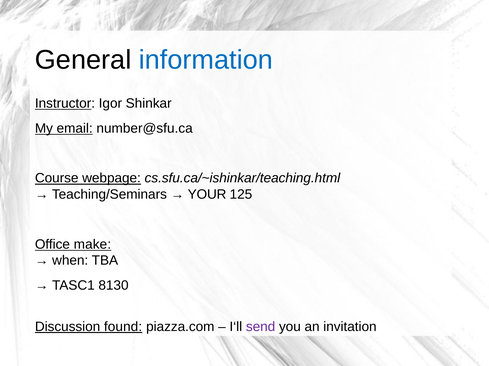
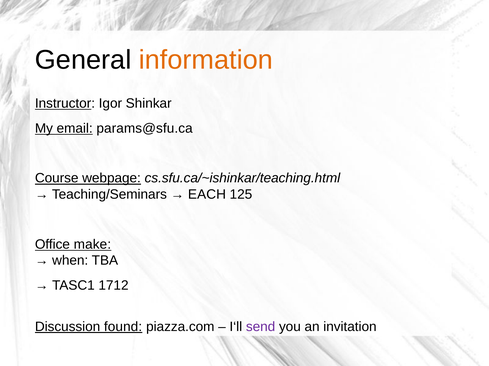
information colour: blue -> orange (206, 60)
number@sfu.ca: number@sfu.ca -> params@sfu.ca (145, 129)
YOUR: YOUR -> EACH (207, 195)
8130: 8130 -> 1712 (114, 286)
